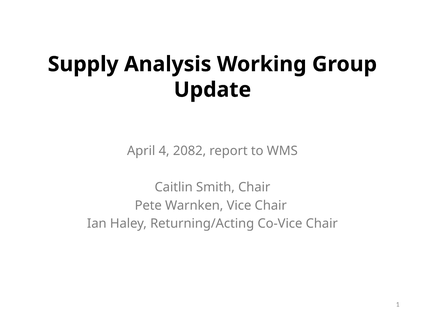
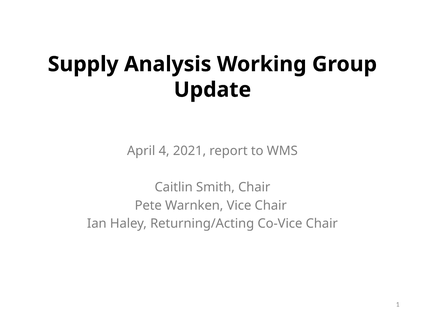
2082: 2082 -> 2021 (189, 151)
